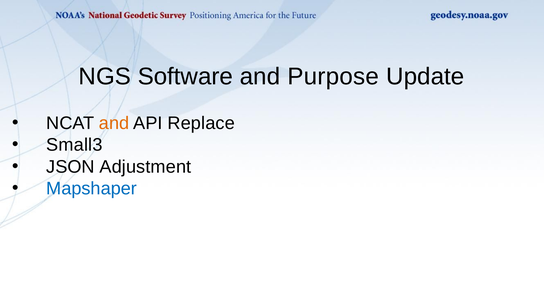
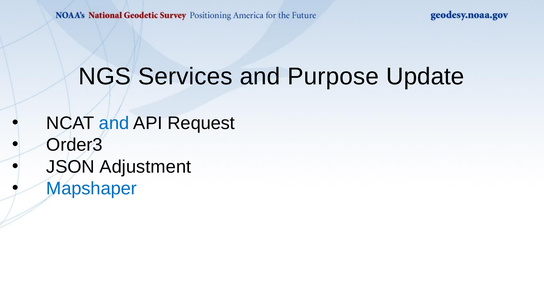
Software: Software -> Services (185, 76)
and colour: orange -> blue (114, 123)
Replace: Replace -> Request (201, 123)
Small3: Small3 -> Order3 (75, 145)
